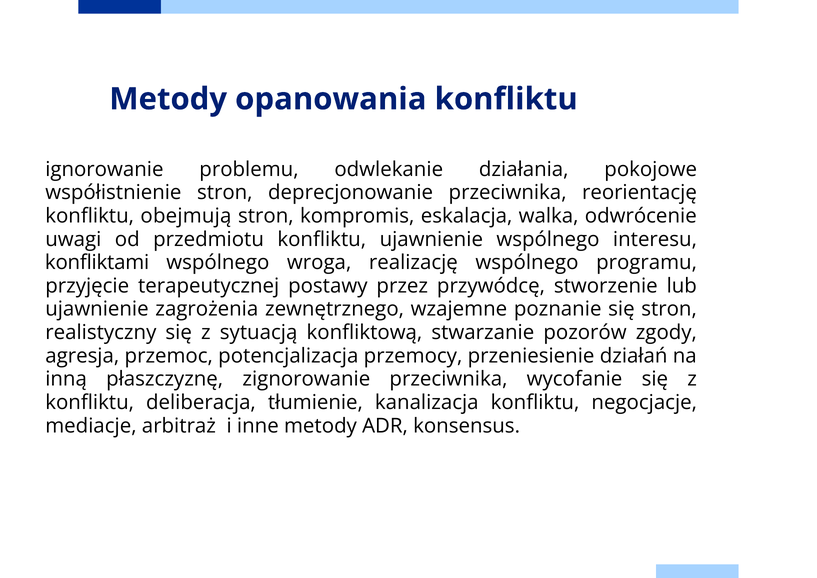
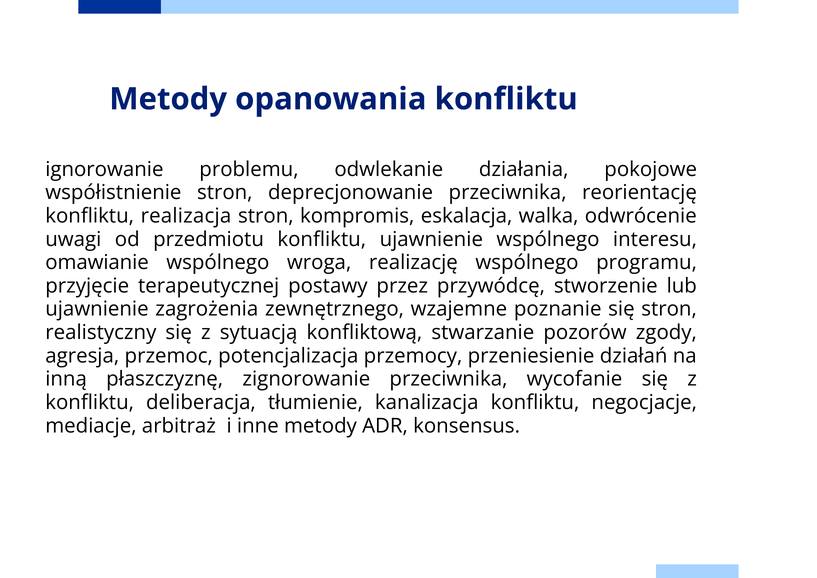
obejmują: obejmują -> realizacja (186, 216)
konfliktami: konfliktami -> omawianie (97, 262)
